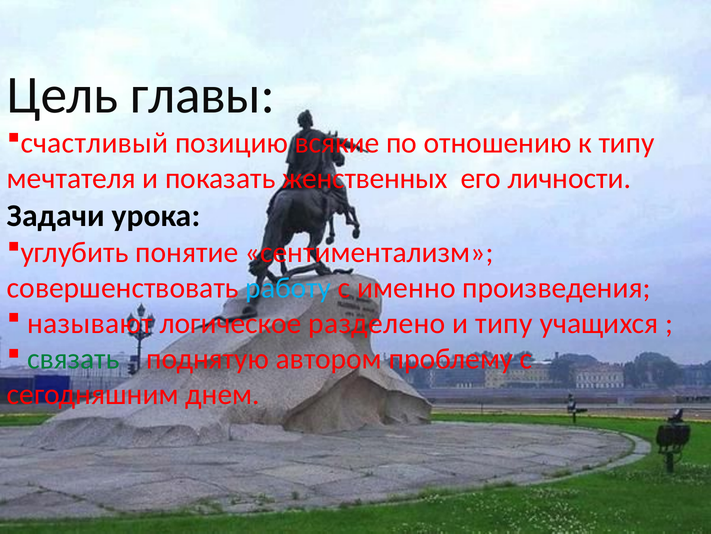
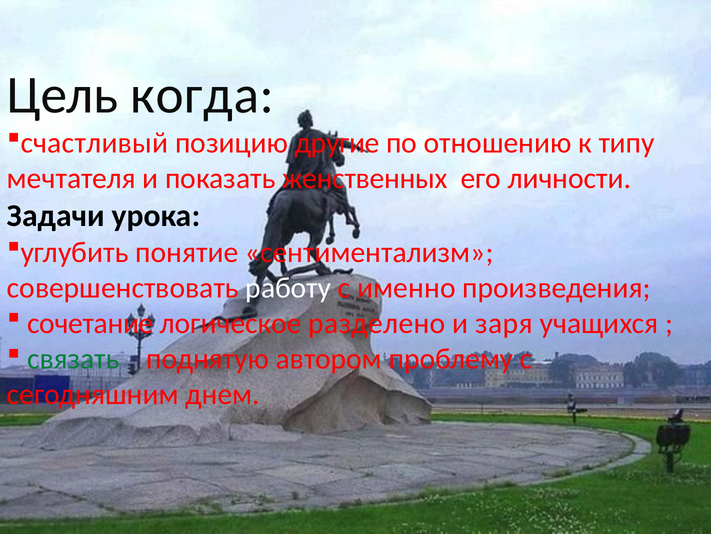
главы: главы -> когда (202, 95)
всякие: всякие -> другие (337, 143)
работу colour: light blue -> white (288, 287)
называют: называют -> сочетание (90, 323)
и типу: типу -> заря (504, 323)
